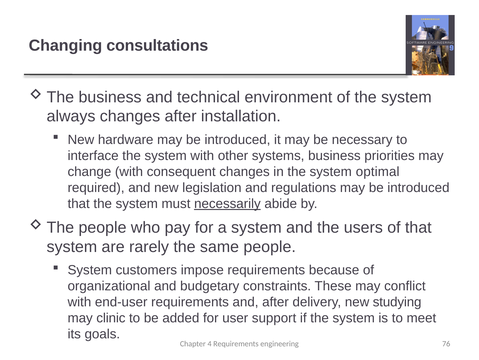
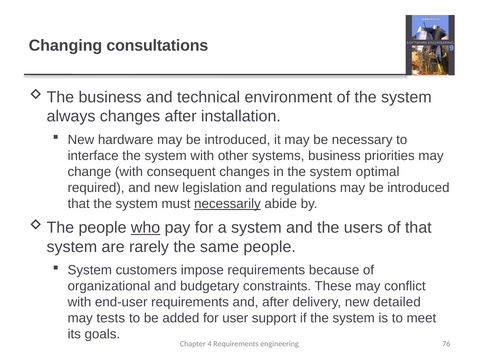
who underline: none -> present (146, 227)
studying: studying -> detailed (397, 302)
clinic: clinic -> tests (111, 318)
